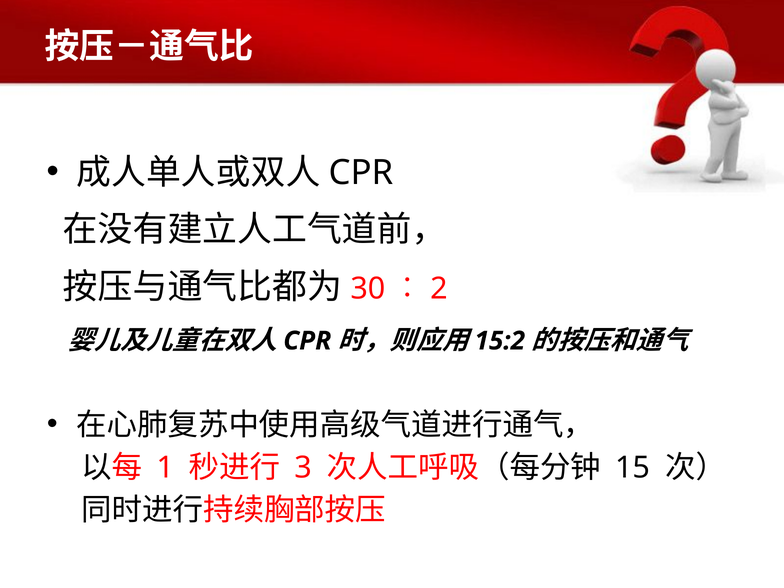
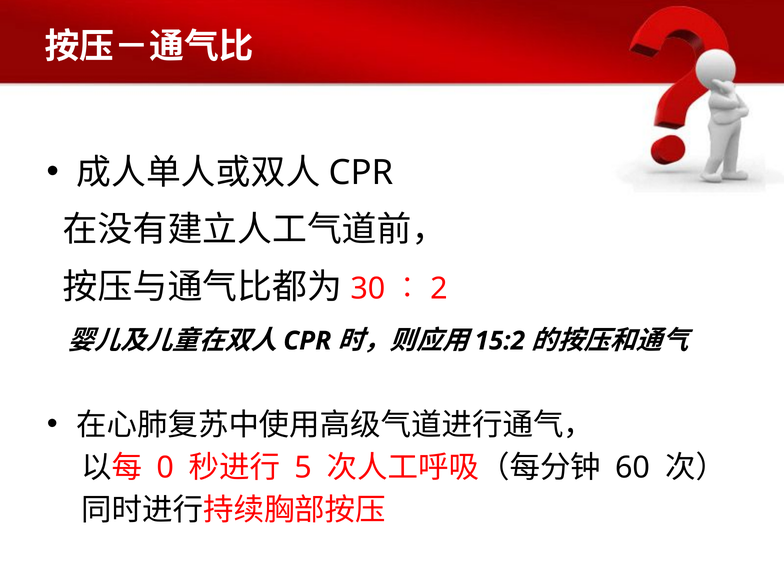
1: 1 -> 0 (165, 468)
3: 3 -> 5 (303, 468)
15: 15 -> 60 (632, 468)
